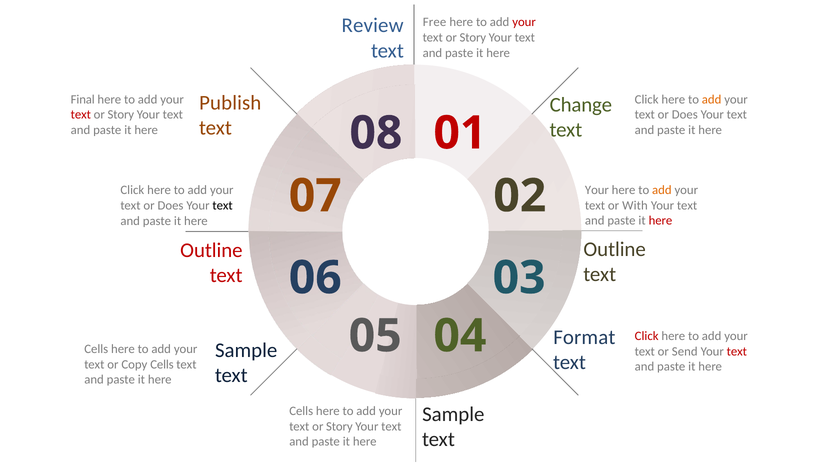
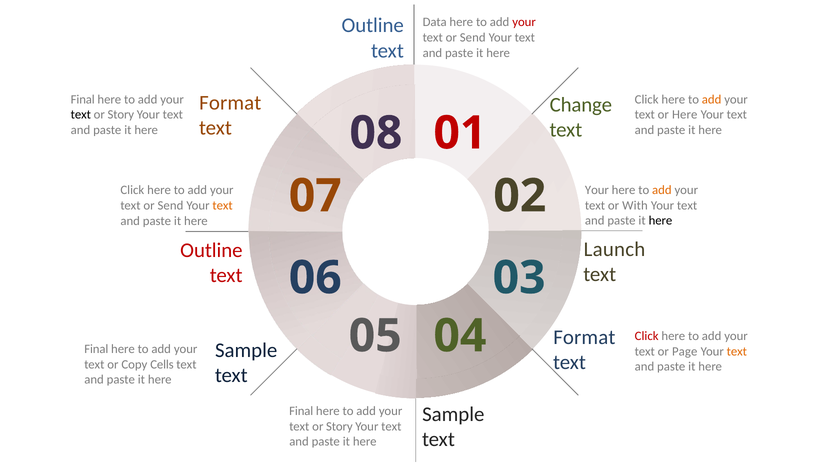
Free: Free -> Data (435, 22)
Review: Review -> Outline (373, 26)
Story: Story -> Send (473, 38)
Publish: Publish -> Format (230, 103)
text colour: red -> black (81, 115)
Does: Does -> Here (685, 115)
Does: Does -> Send (170, 205)
text colour: black -> orange (223, 205)
here colour: red -> black (660, 221)
Outline: Outline -> Launch (614, 249)
Cells: Cells -> Final (96, 349)
Send: Send -> Page (685, 351)
text colour: red -> orange (737, 351)
Cells: Cells -> Final (301, 411)
